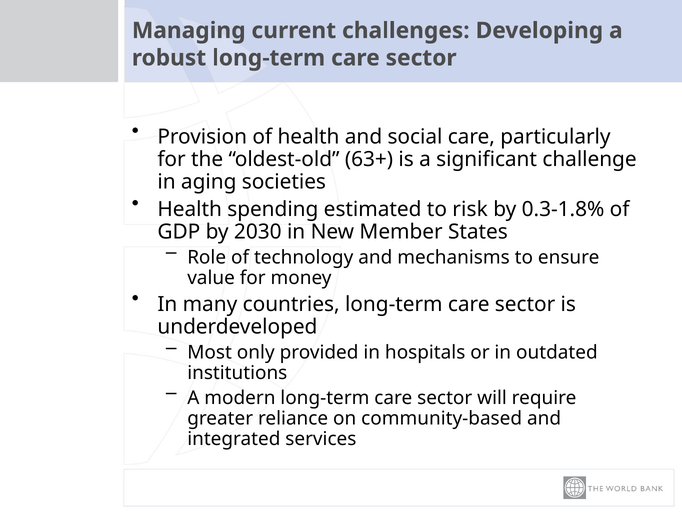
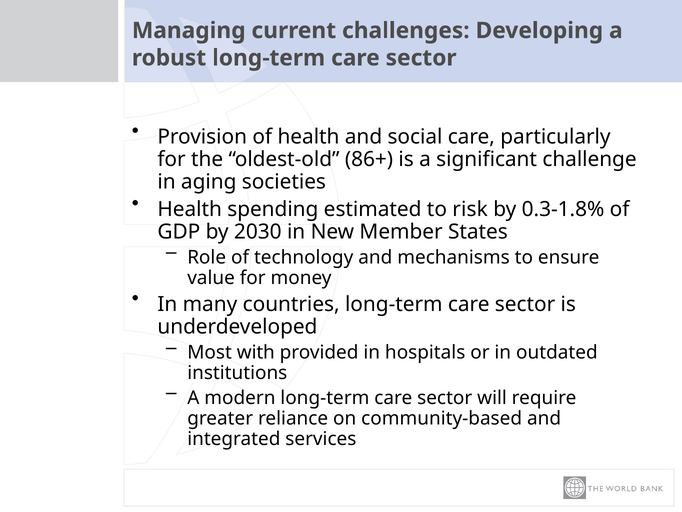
63+: 63+ -> 86+ (369, 159)
only: only -> with (256, 352)
